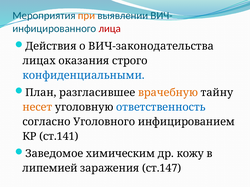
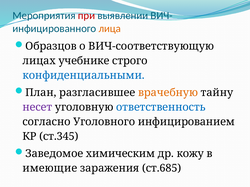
при colour: orange -> red (87, 16)
лица colour: red -> orange (110, 29)
Действия: Действия -> Образцов (51, 46)
ВИЧ-законодательства: ВИЧ-законодательства -> ВИЧ-соответствующую (151, 46)
оказания: оказания -> учебнике (84, 61)
несет colour: orange -> purple (37, 107)
ст.141: ст.141 -> ст.345 (59, 137)
липемией: липемией -> имеющие (50, 169)
ст.147: ст.147 -> ст.685 (162, 169)
